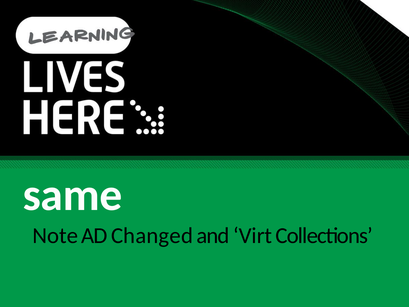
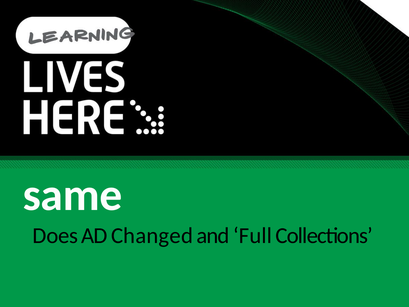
Note: Note -> Does (55, 235)
Virt: Virt -> Full (253, 235)
